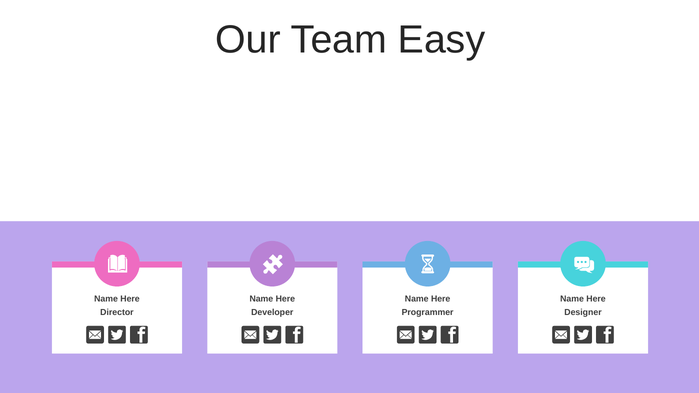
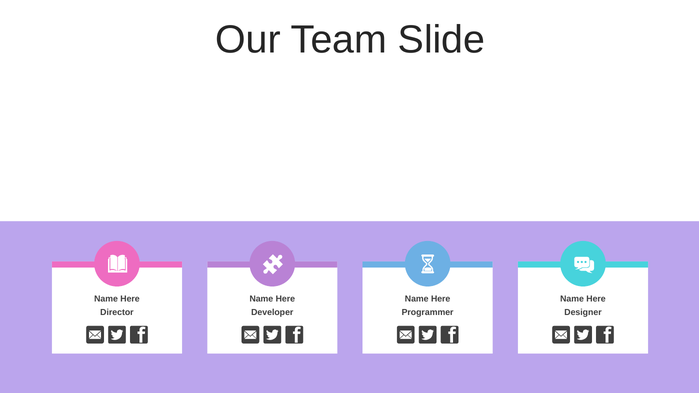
Easy: Easy -> Slide (442, 40)
